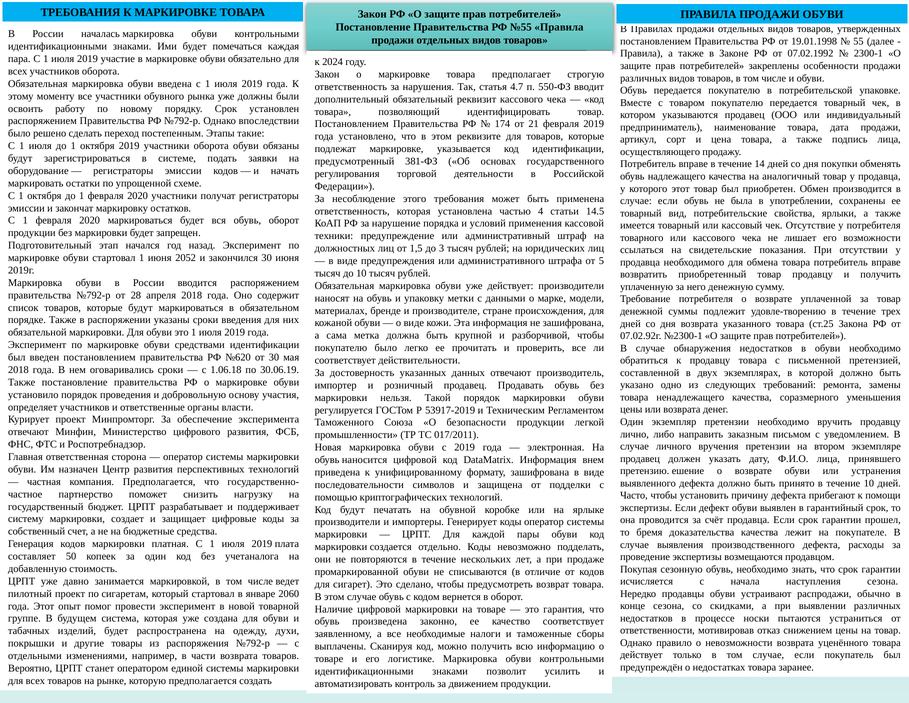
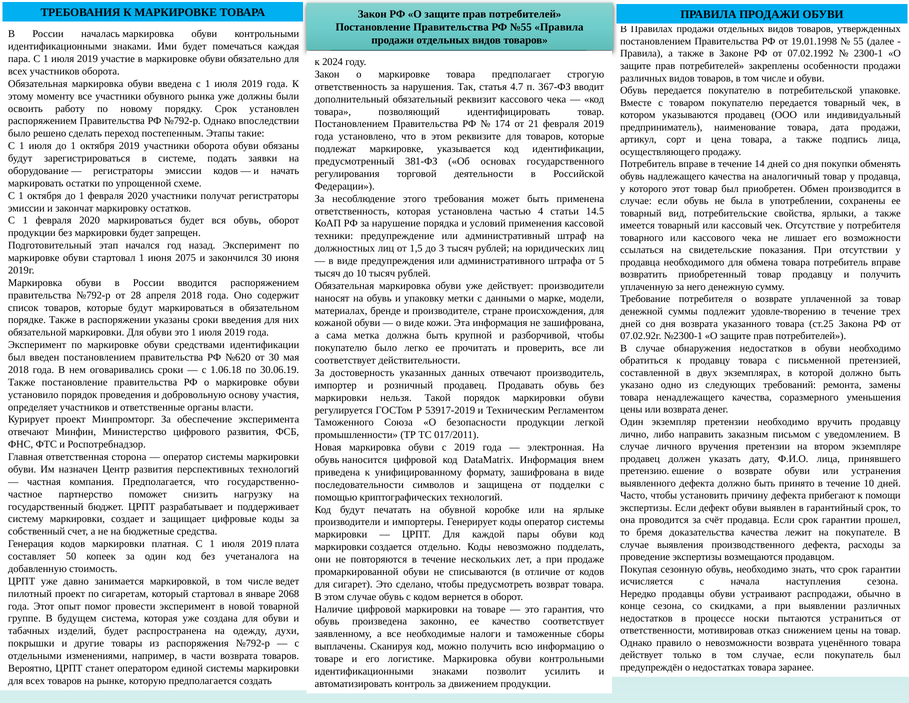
550-ФЗ: 550-ФЗ -> 367-ФЗ (555, 87)
2052: 2052 -> 2075 (186, 258)
2060: 2060 -> 2068 (289, 593)
